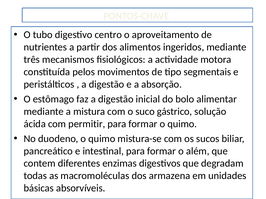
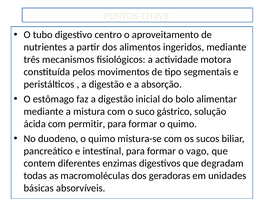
além: além -> vago (198, 151)
armazena: armazena -> geradoras (170, 176)
